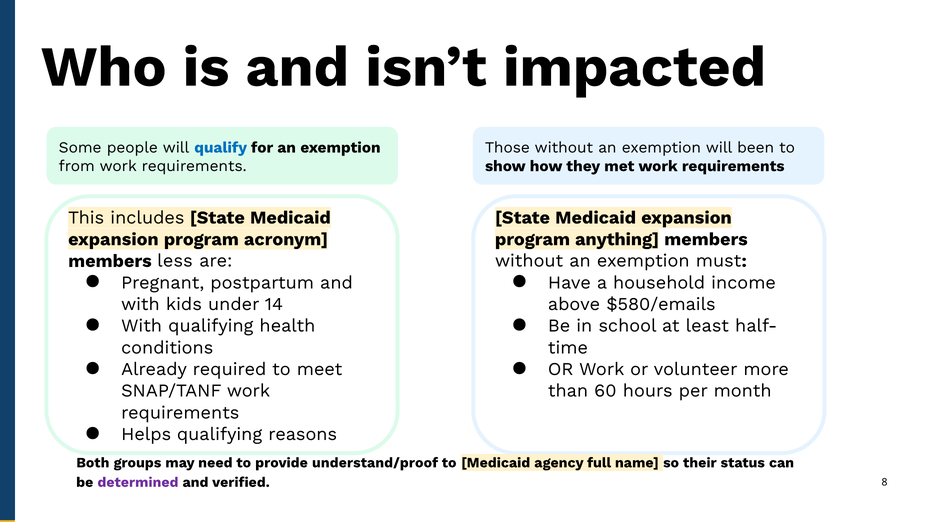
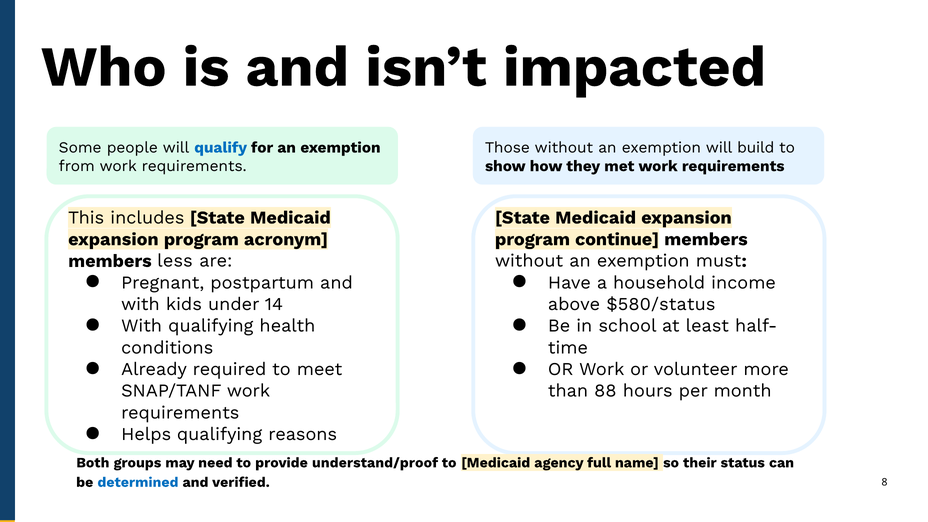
been: been -> build (756, 147)
anything: anything -> continue (617, 239)
$580/emails: $580/emails -> $580/status (661, 304)
60: 60 -> 88 (605, 391)
determined colour: purple -> blue (138, 482)
